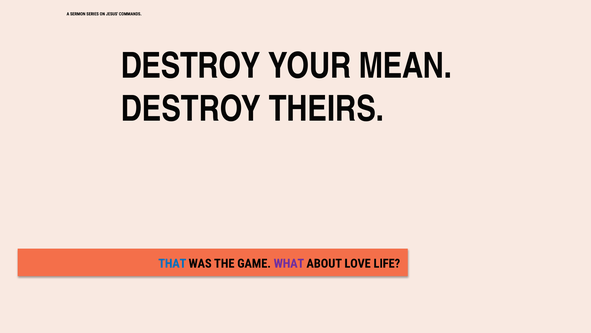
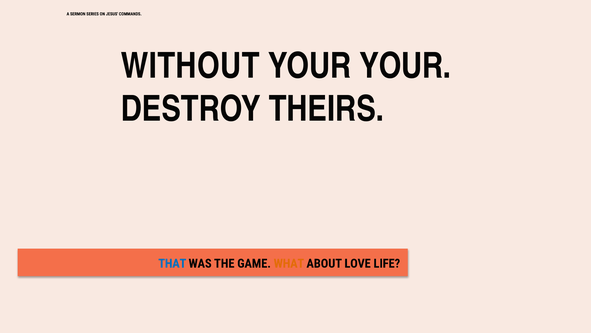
DESTROY: DESTROY -> WITHOUT (190, 66)
YOUR MEAN: MEAN -> YOUR (405, 66)
WHAT colour: purple -> orange (289, 263)
